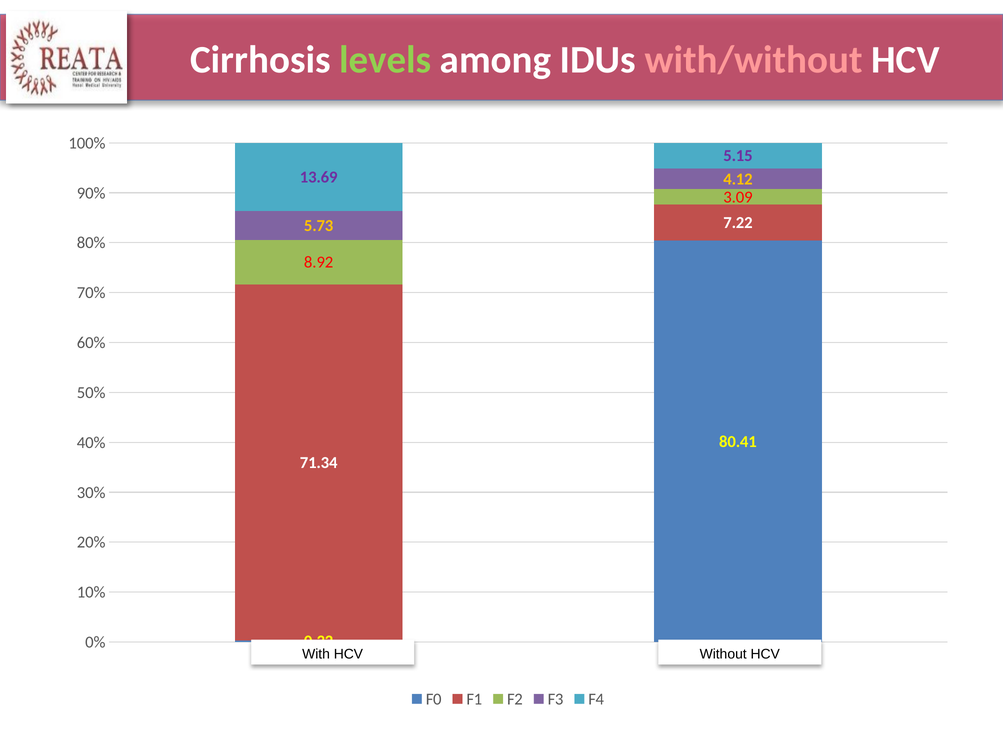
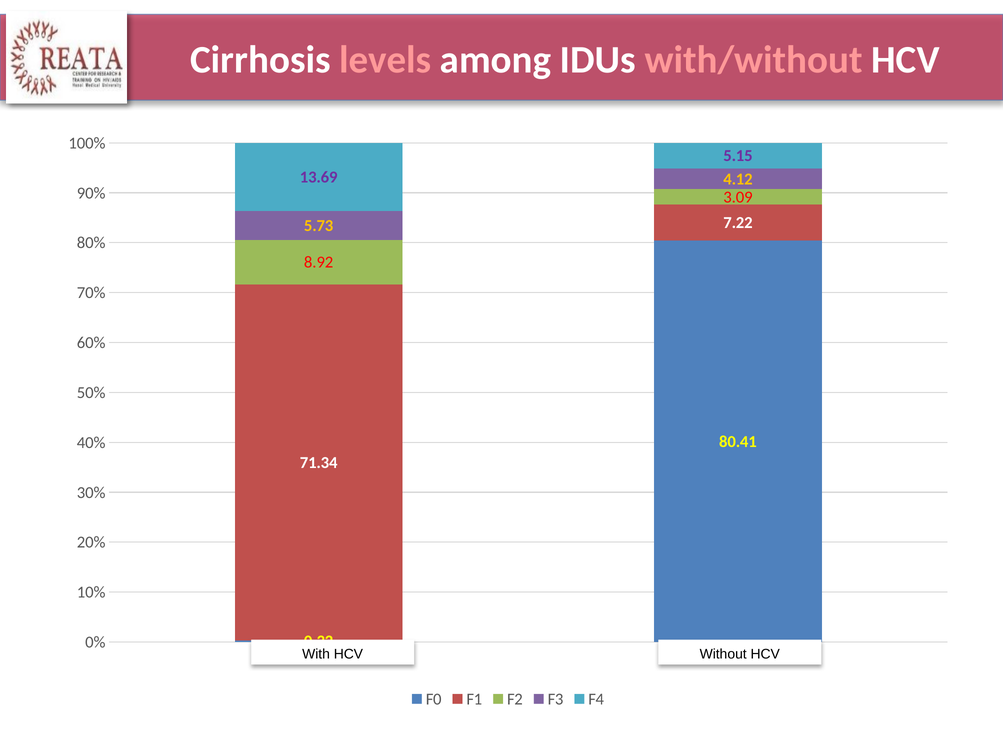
levels colour: light green -> pink (385, 60)
